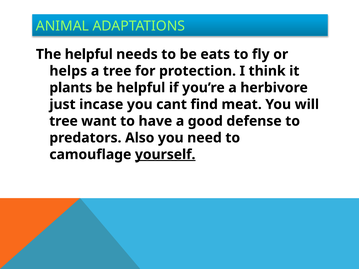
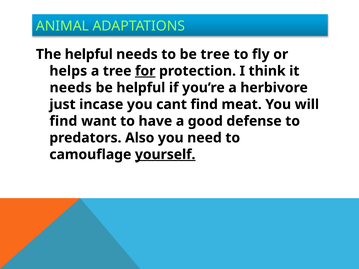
be eats: eats -> tree (215, 54)
for underline: none -> present (145, 71)
plants: plants -> needs (71, 88)
tree: tree -> find (63, 121)
